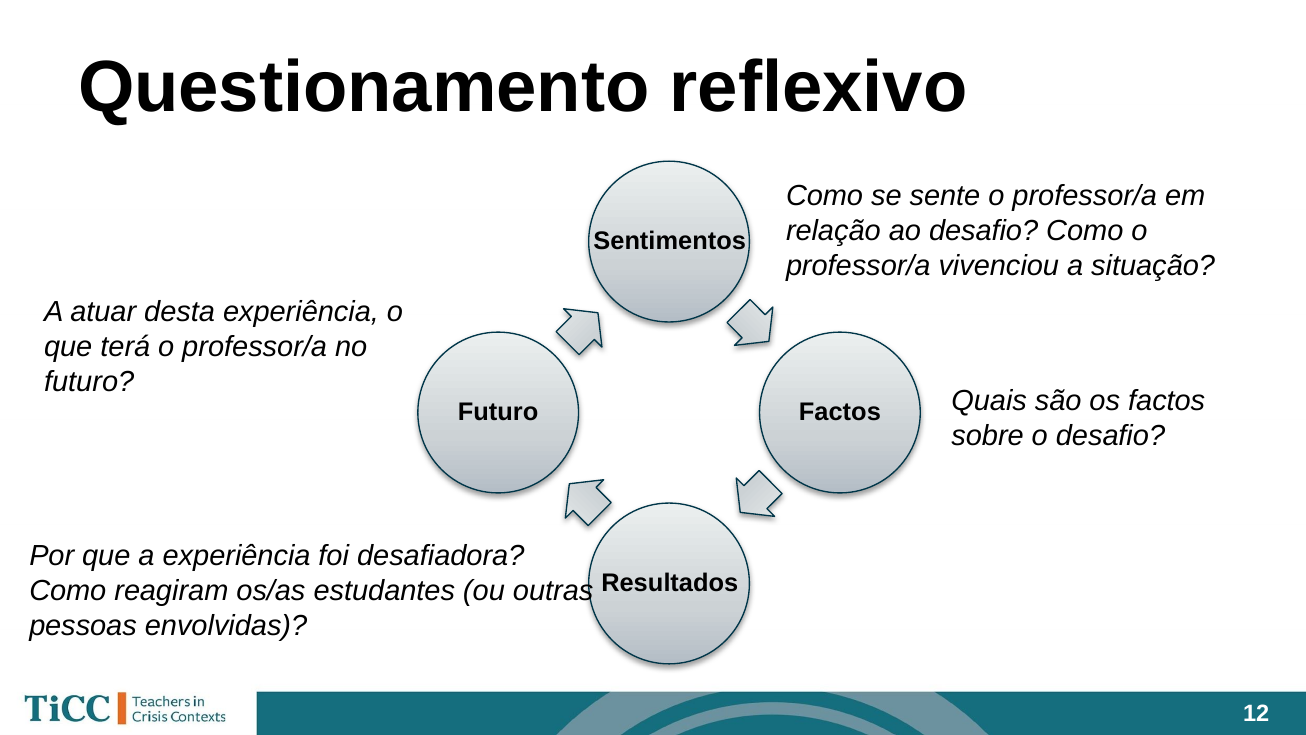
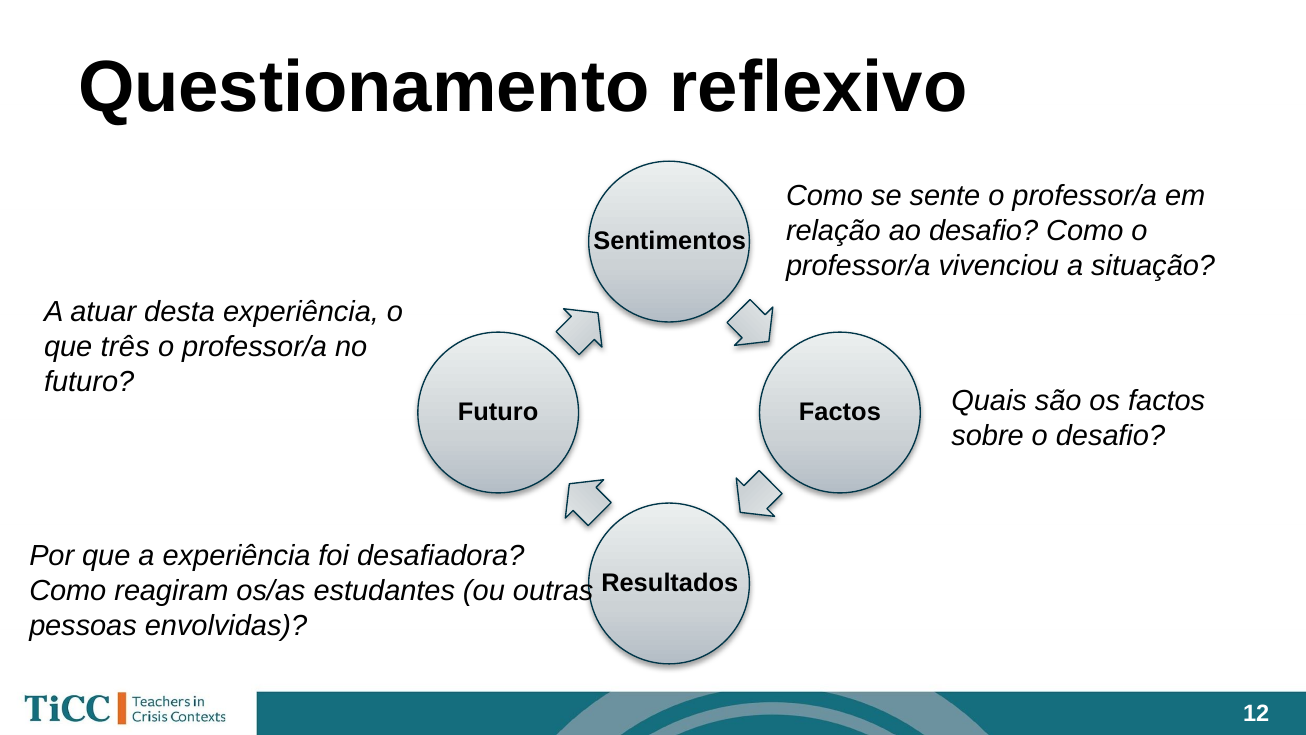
terá: terá -> três (125, 347)
